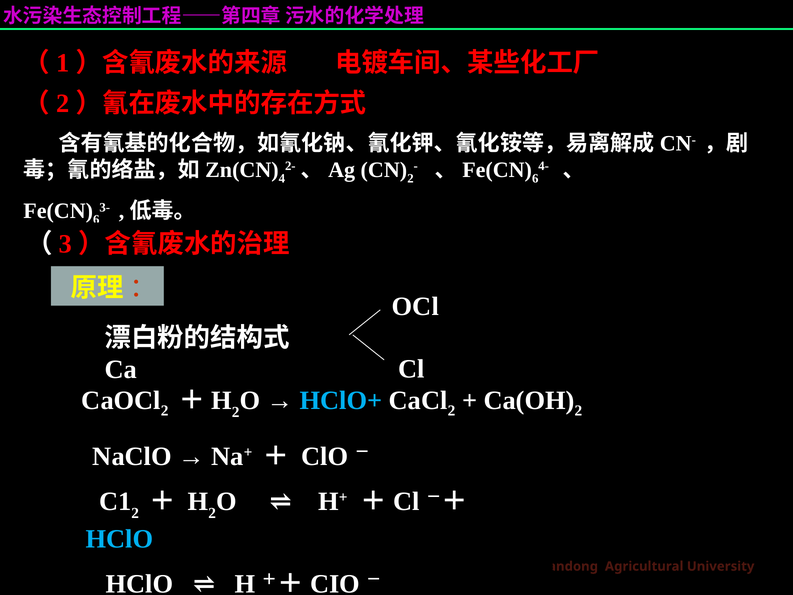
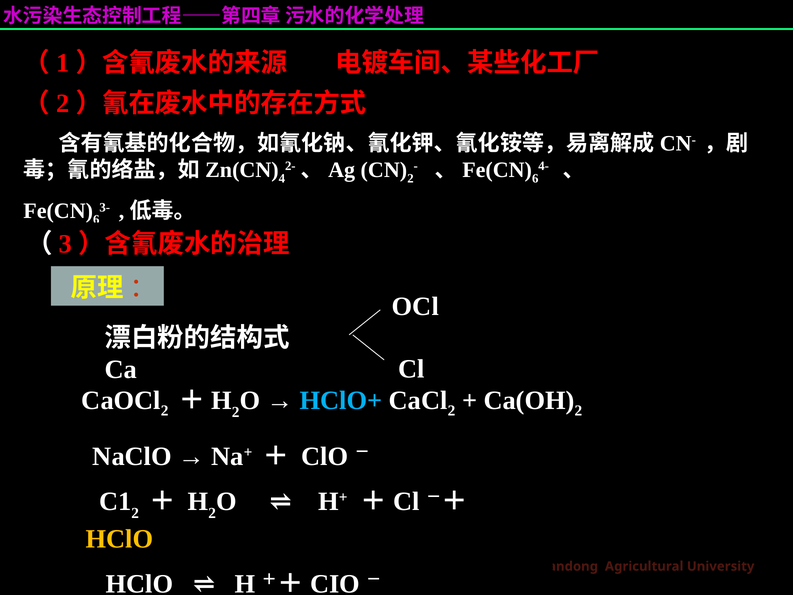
HClO colour: light blue -> yellow (120, 539)
